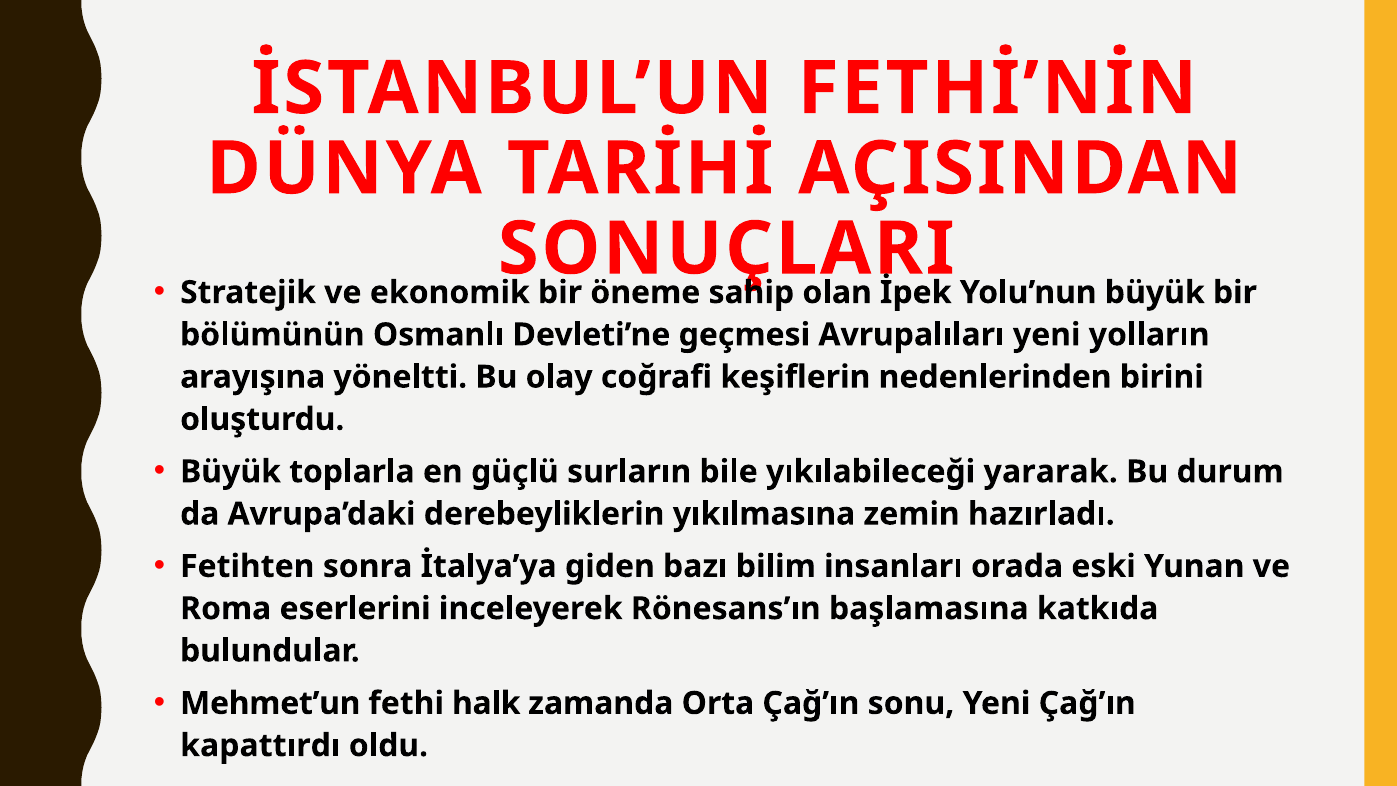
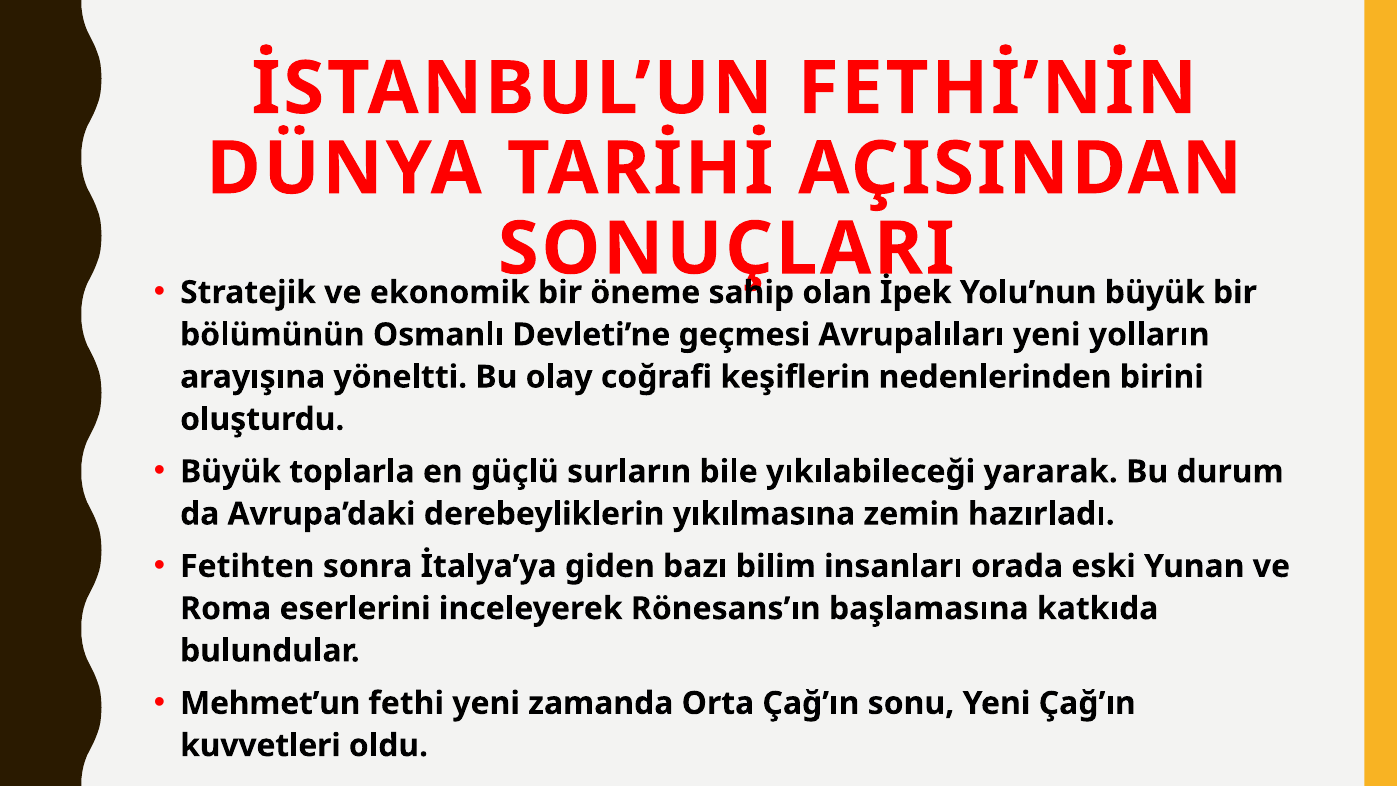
fethi halk: halk -> yeni (486, 703)
kapattırdı: kapattırdı -> kuvvetleri (260, 745)
